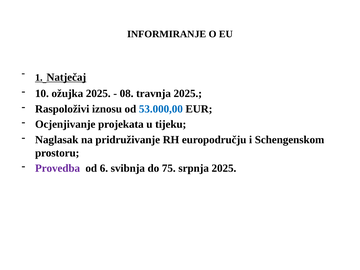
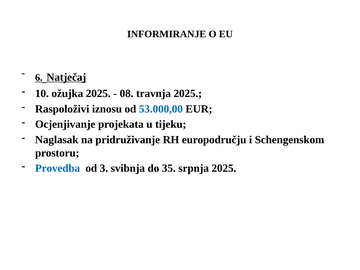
1: 1 -> 6 (39, 78)
Provedba colour: purple -> blue (58, 168)
6: 6 -> 3 (104, 168)
75: 75 -> 35 (169, 168)
